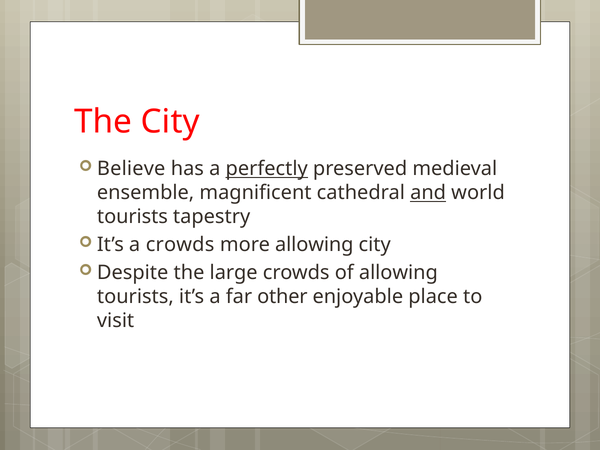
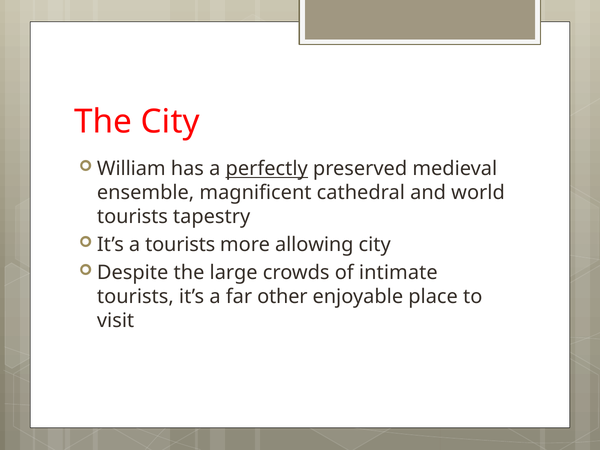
Believe: Believe -> William (131, 169)
and underline: present -> none (428, 193)
a crowds: crowds -> tourists (180, 245)
of allowing: allowing -> intimate (398, 273)
